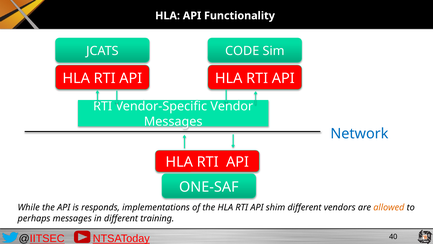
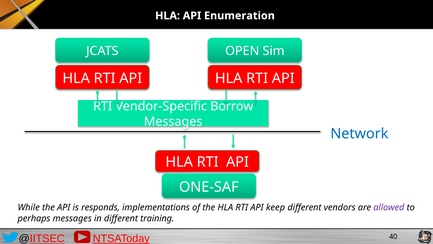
Functionality: Functionality -> Enumeration (239, 16)
CODE: CODE -> OPEN (242, 51)
Vendor: Vendor -> Borrow (232, 106)
shim: shim -> keep (275, 207)
allowed colour: orange -> purple (389, 207)
